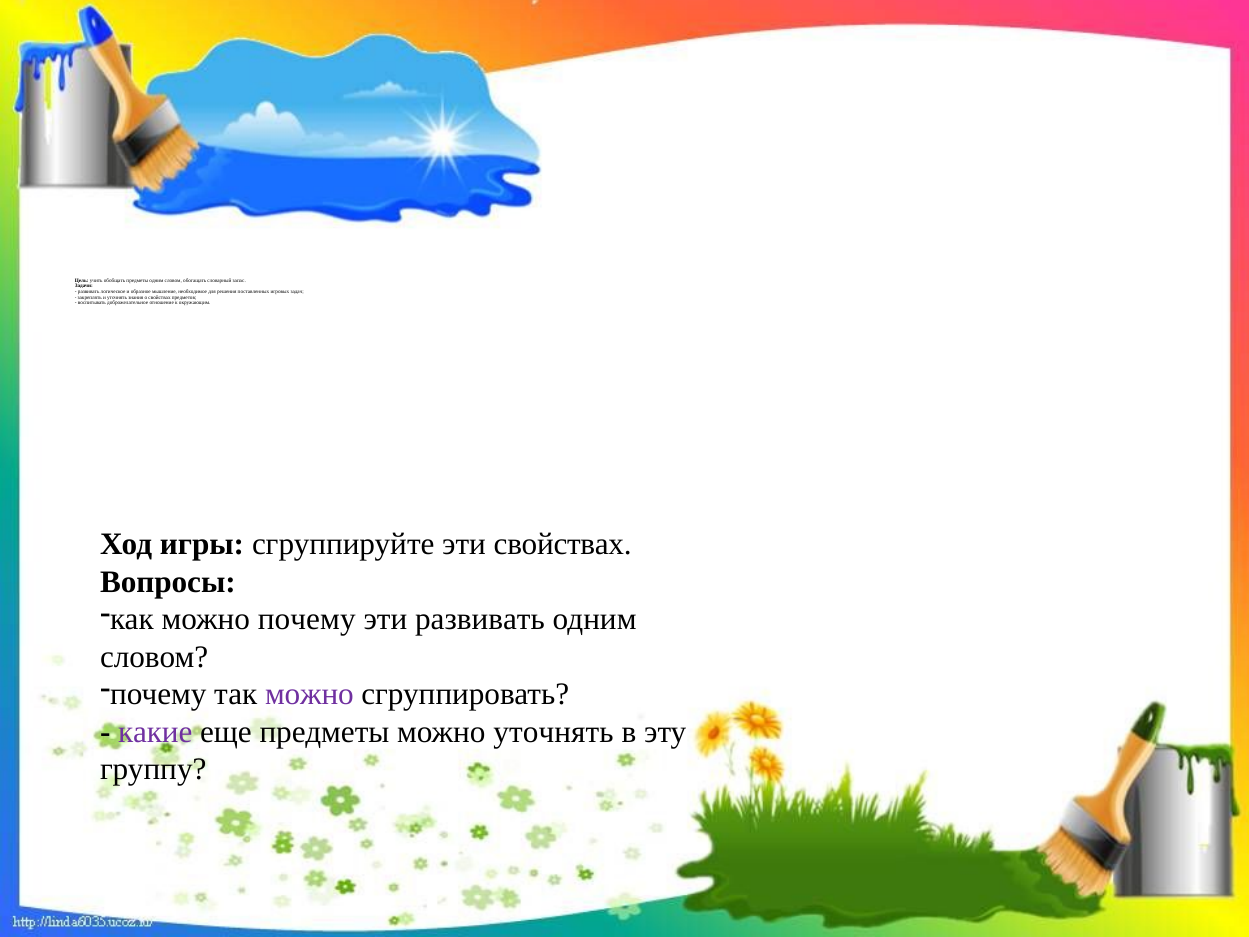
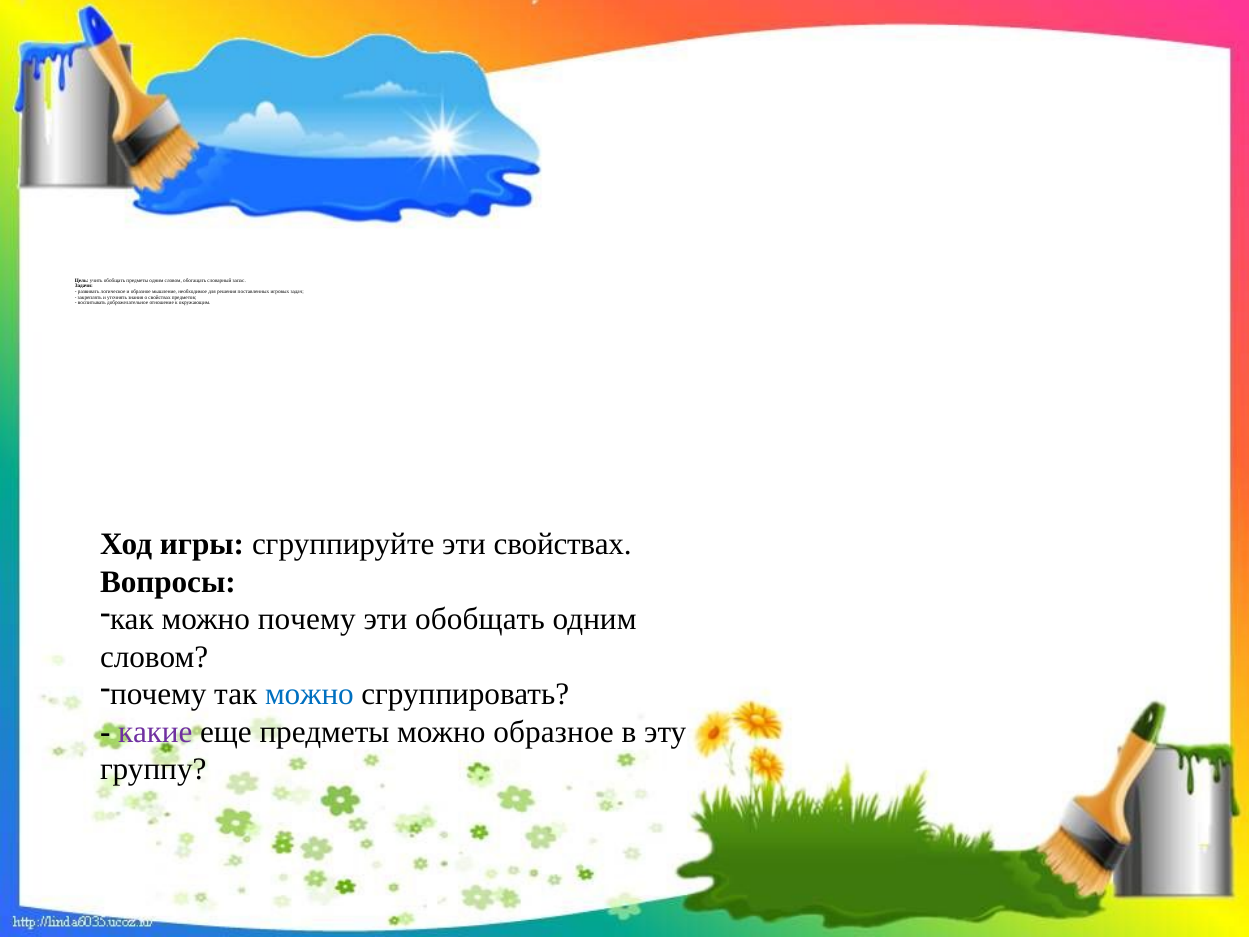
эти развивать: развивать -> обобщать (480, 619)
можно colour: purple -> blue (309, 694)
можно уточнять: уточнять -> образное (553, 732)
